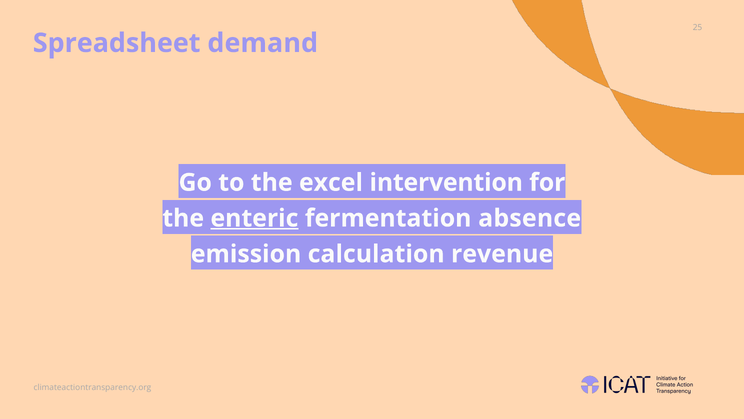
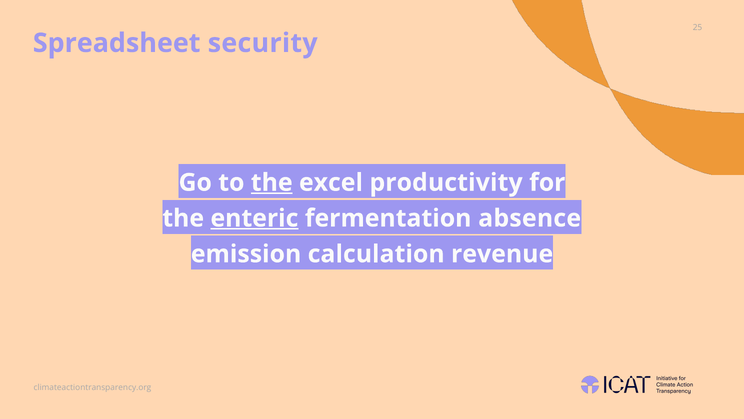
demand: demand -> security (263, 43)
the underline: none -> present (272, 182)
intervention: intervention -> productivity (446, 182)
